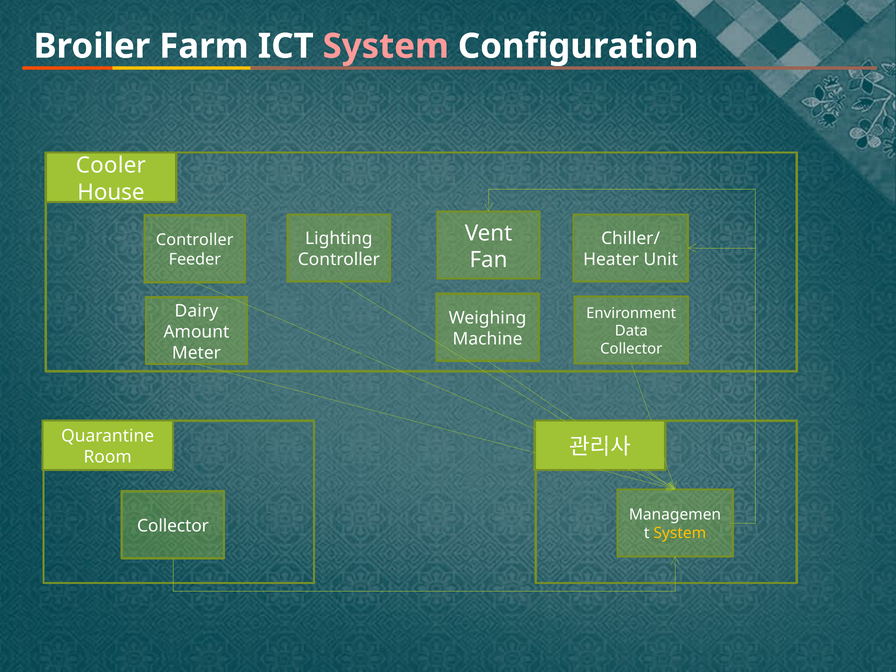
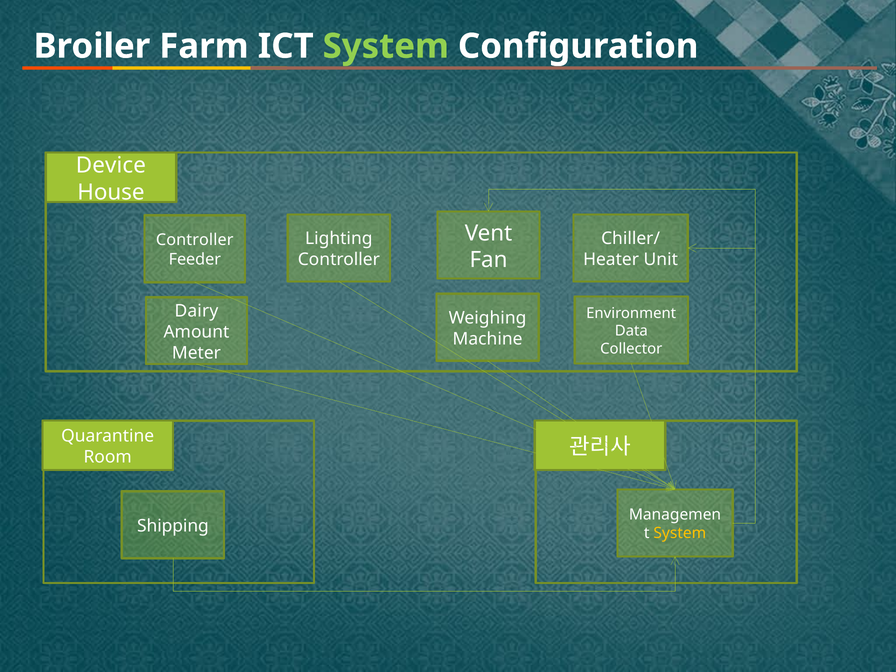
System colour: pink -> light green (386, 46)
Cooler: Cooler -> Device (111, 165)
Collector: Collector -> Shipping (173, 526)
